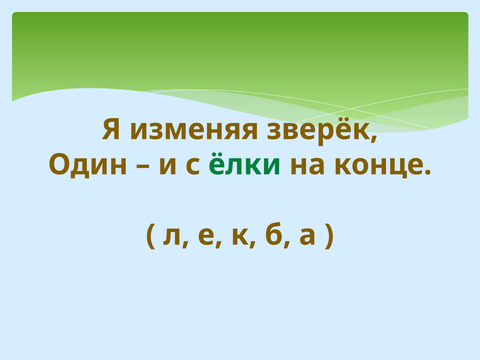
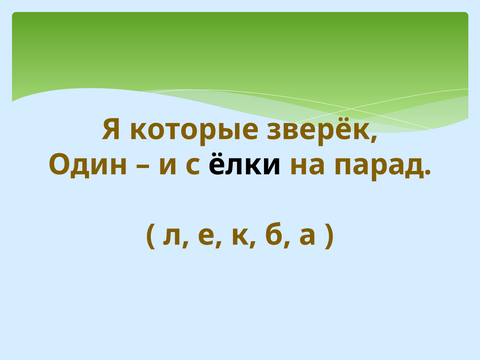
изменяя: изменяя -> которые (194, 129)
ёлки colour: green -> black (245, 165)
конце: конце -> парад (383, 165)
